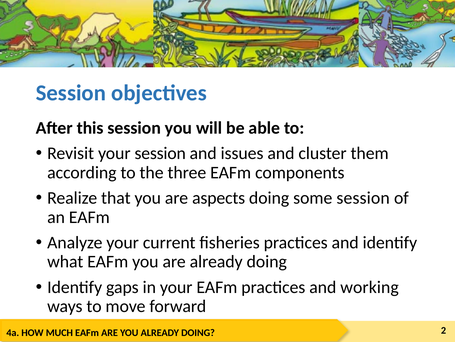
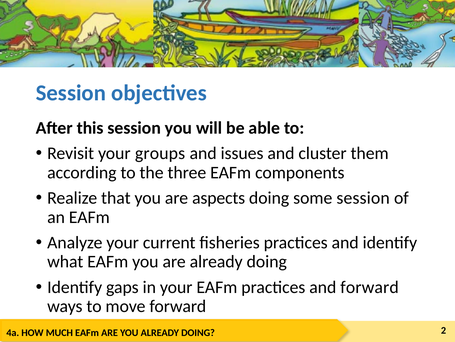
your session: session -> groups (160, 153)
and working: working -> forward (370, 287)
